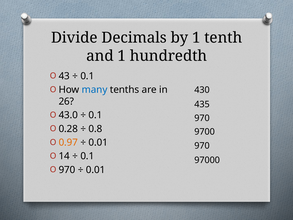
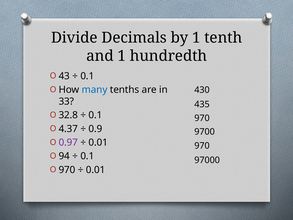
26: 26 -> 33 (66, 101)
43.0: 43.0 -> 32.8 (68, 115)
0.28: 0.28 -> 4.37 (68, 129)
0.8: 0.8 -> 0.9 (95, 129)
0.97 colour: orange -> purple (68, 142)
14: 14 -> 94 (64, 156)
